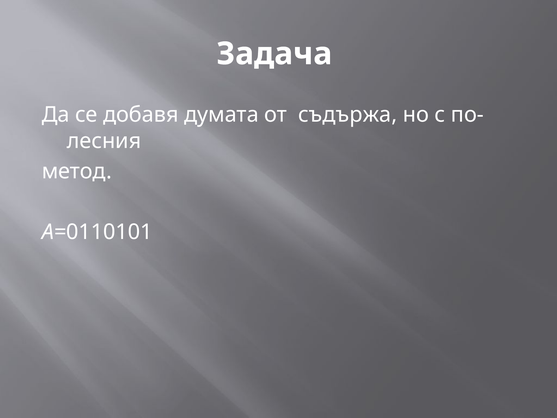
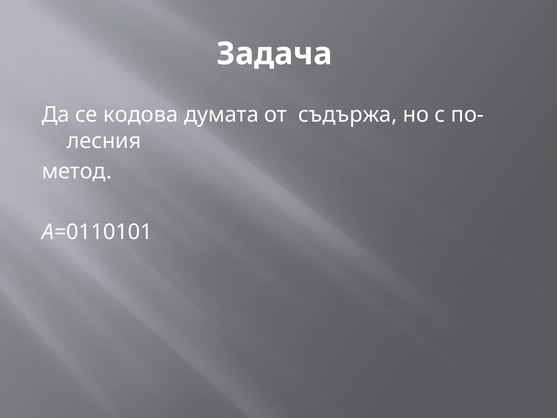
добавя: добавя -> кодова (141, 115)
